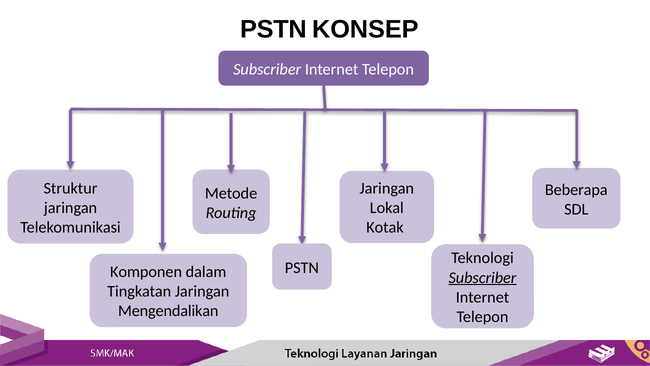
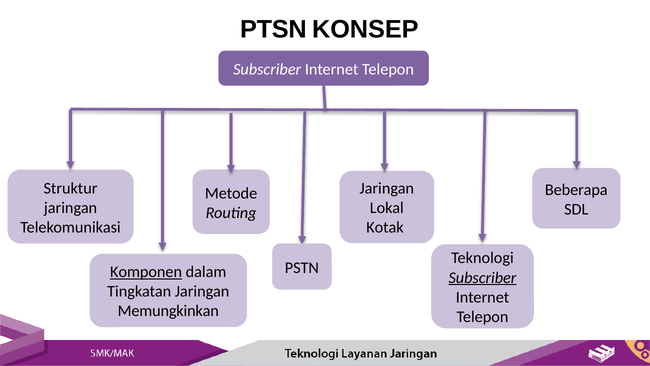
PSTN: PSTN -> PTSN (273, 30)
Komponen underline: none -> present (146, 272)
Mengendalikan: Mengendalikan -> Memungkinkan (168, 311)
